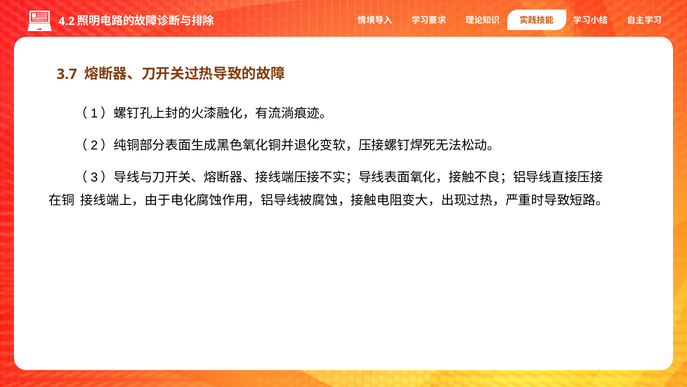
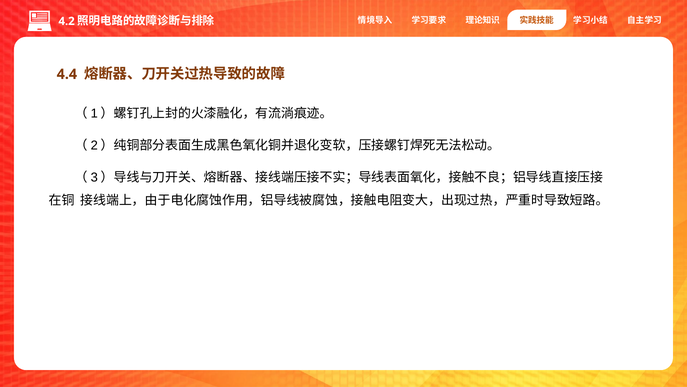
3.7: 3.7 -> 4.4 (67, 74)
